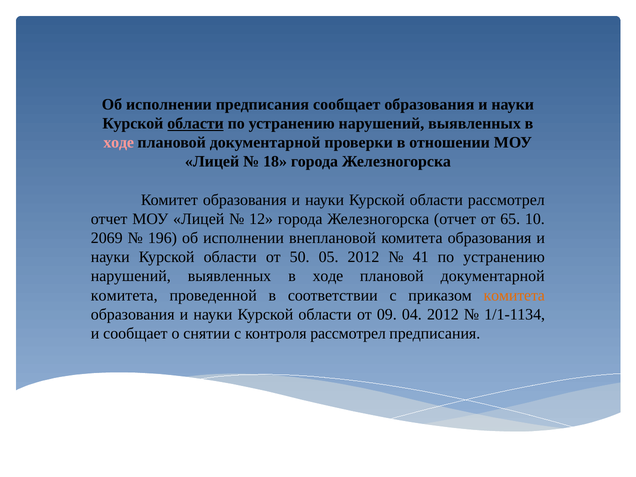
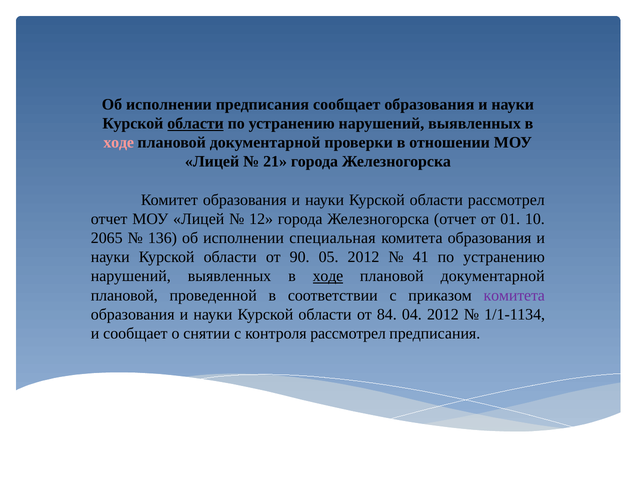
18: 18 -> 21 (275, 162)
65: 65 -> 01 (510, 219)
2069: 2069 -> 2065 (107, 238)
196: 196 -> 136 (162, 238)
внеплановой: внеплановой -> специальная (332, 238)
50: 50 -> 90 (300, 257)
ходе underline: none -> present (328, 276)
комитета: комитета -> плановой (124, 295)
комитета colour: orange -> purple (514, 295)
09: 09 -> 84 (387, 314)
